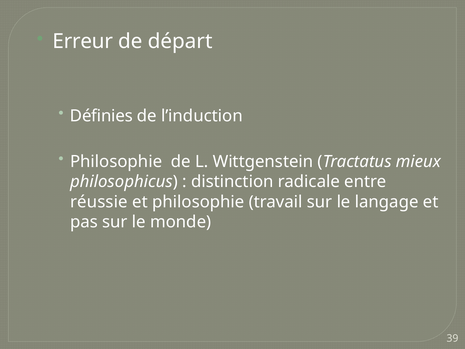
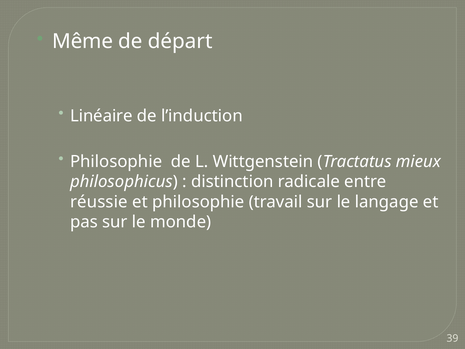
Erreur: Erreur -> Même (83, 41)
Définies: Définies -> Linéaire (101, 116)
